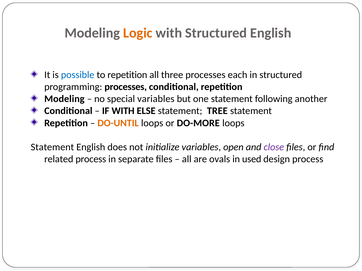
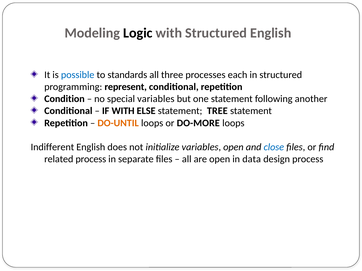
Logic colour: orange -> black (138, 33)
to repetition: repetition -> standards (127, 75)
programming processes: processes -> represent (126, 87)
Modeling: Modeling -> Condition (64, 99)
Statement: Statement -> Indifferent (52, 147)
close colour: purple -> blue (274, 147)
are ovals: ovals -> open (220, 159)
used: used -> data (252, 159)
